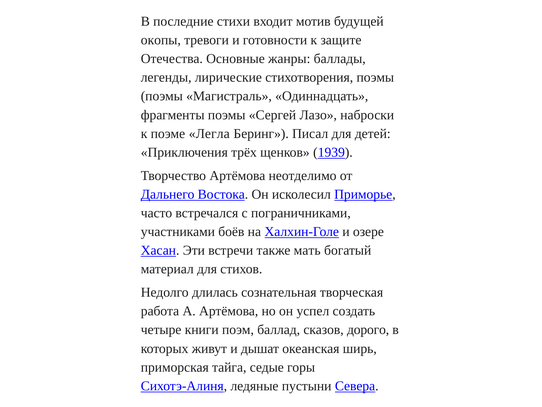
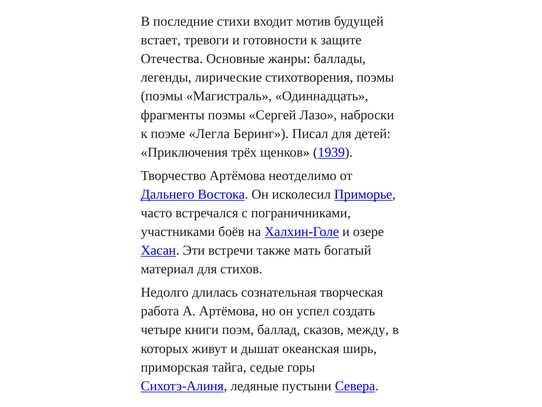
окопы: окопы -> встает (161, 40)
дорого: дорого -> между (368, 329)
